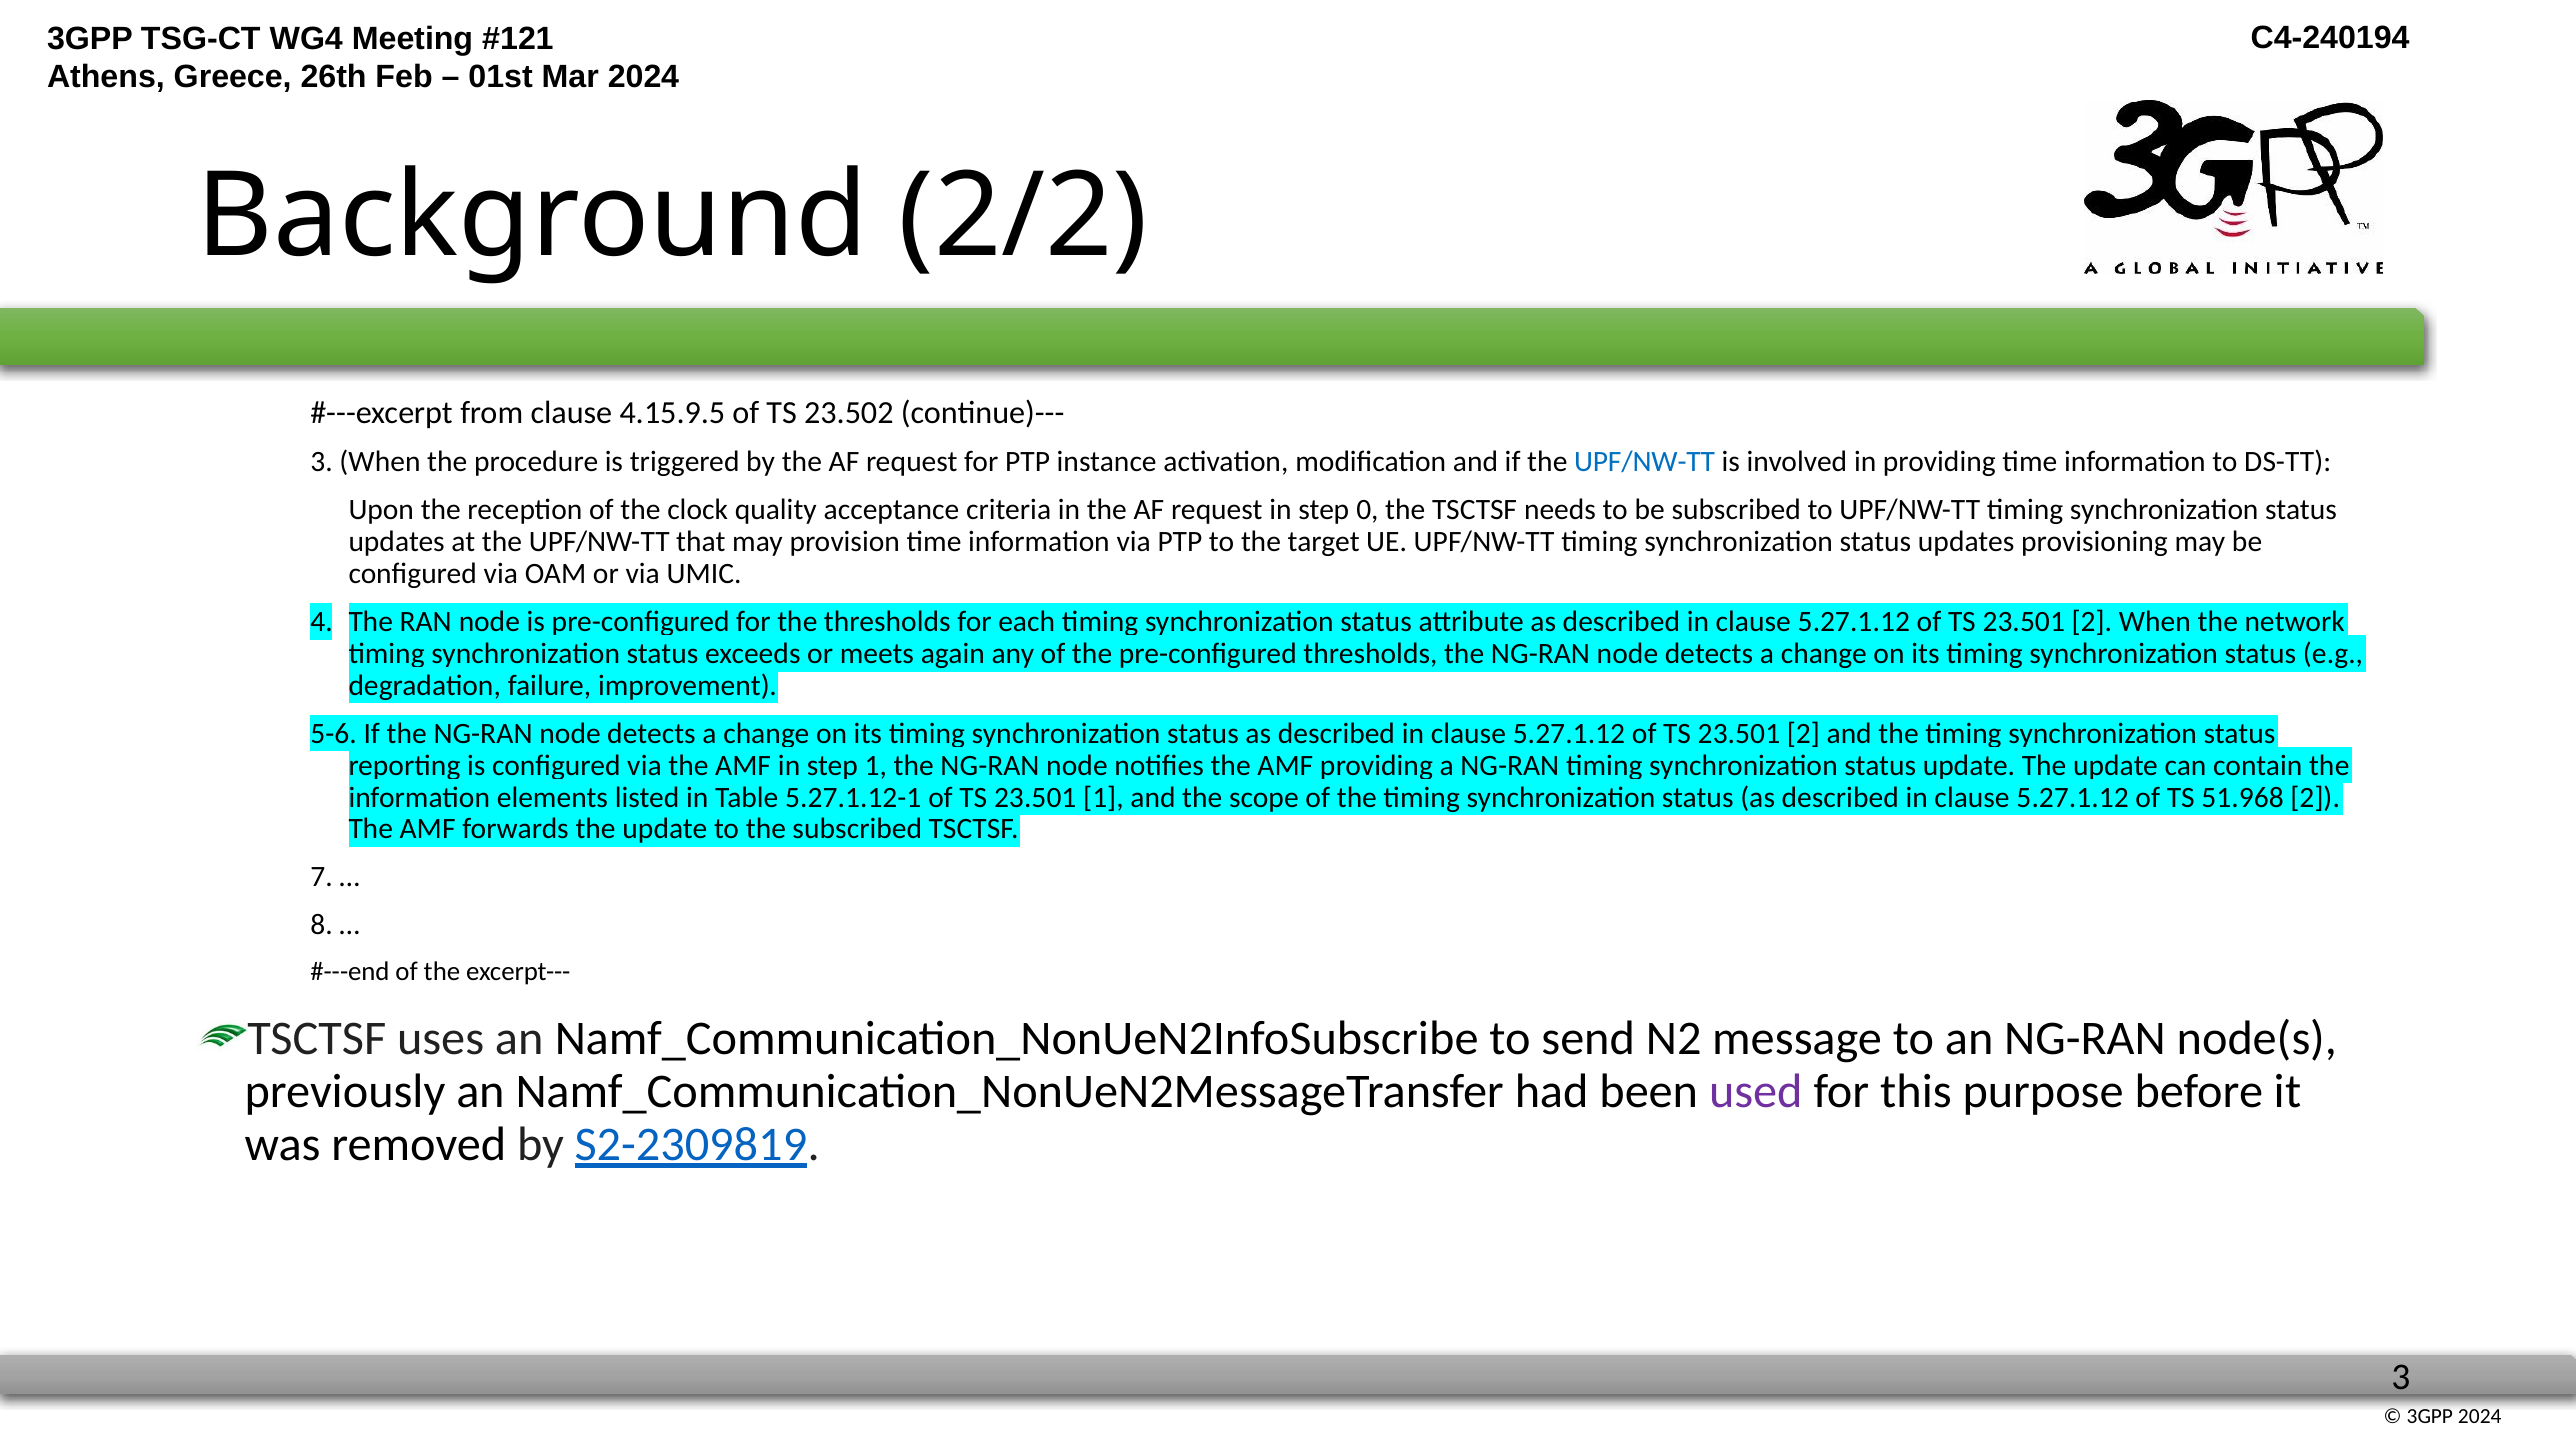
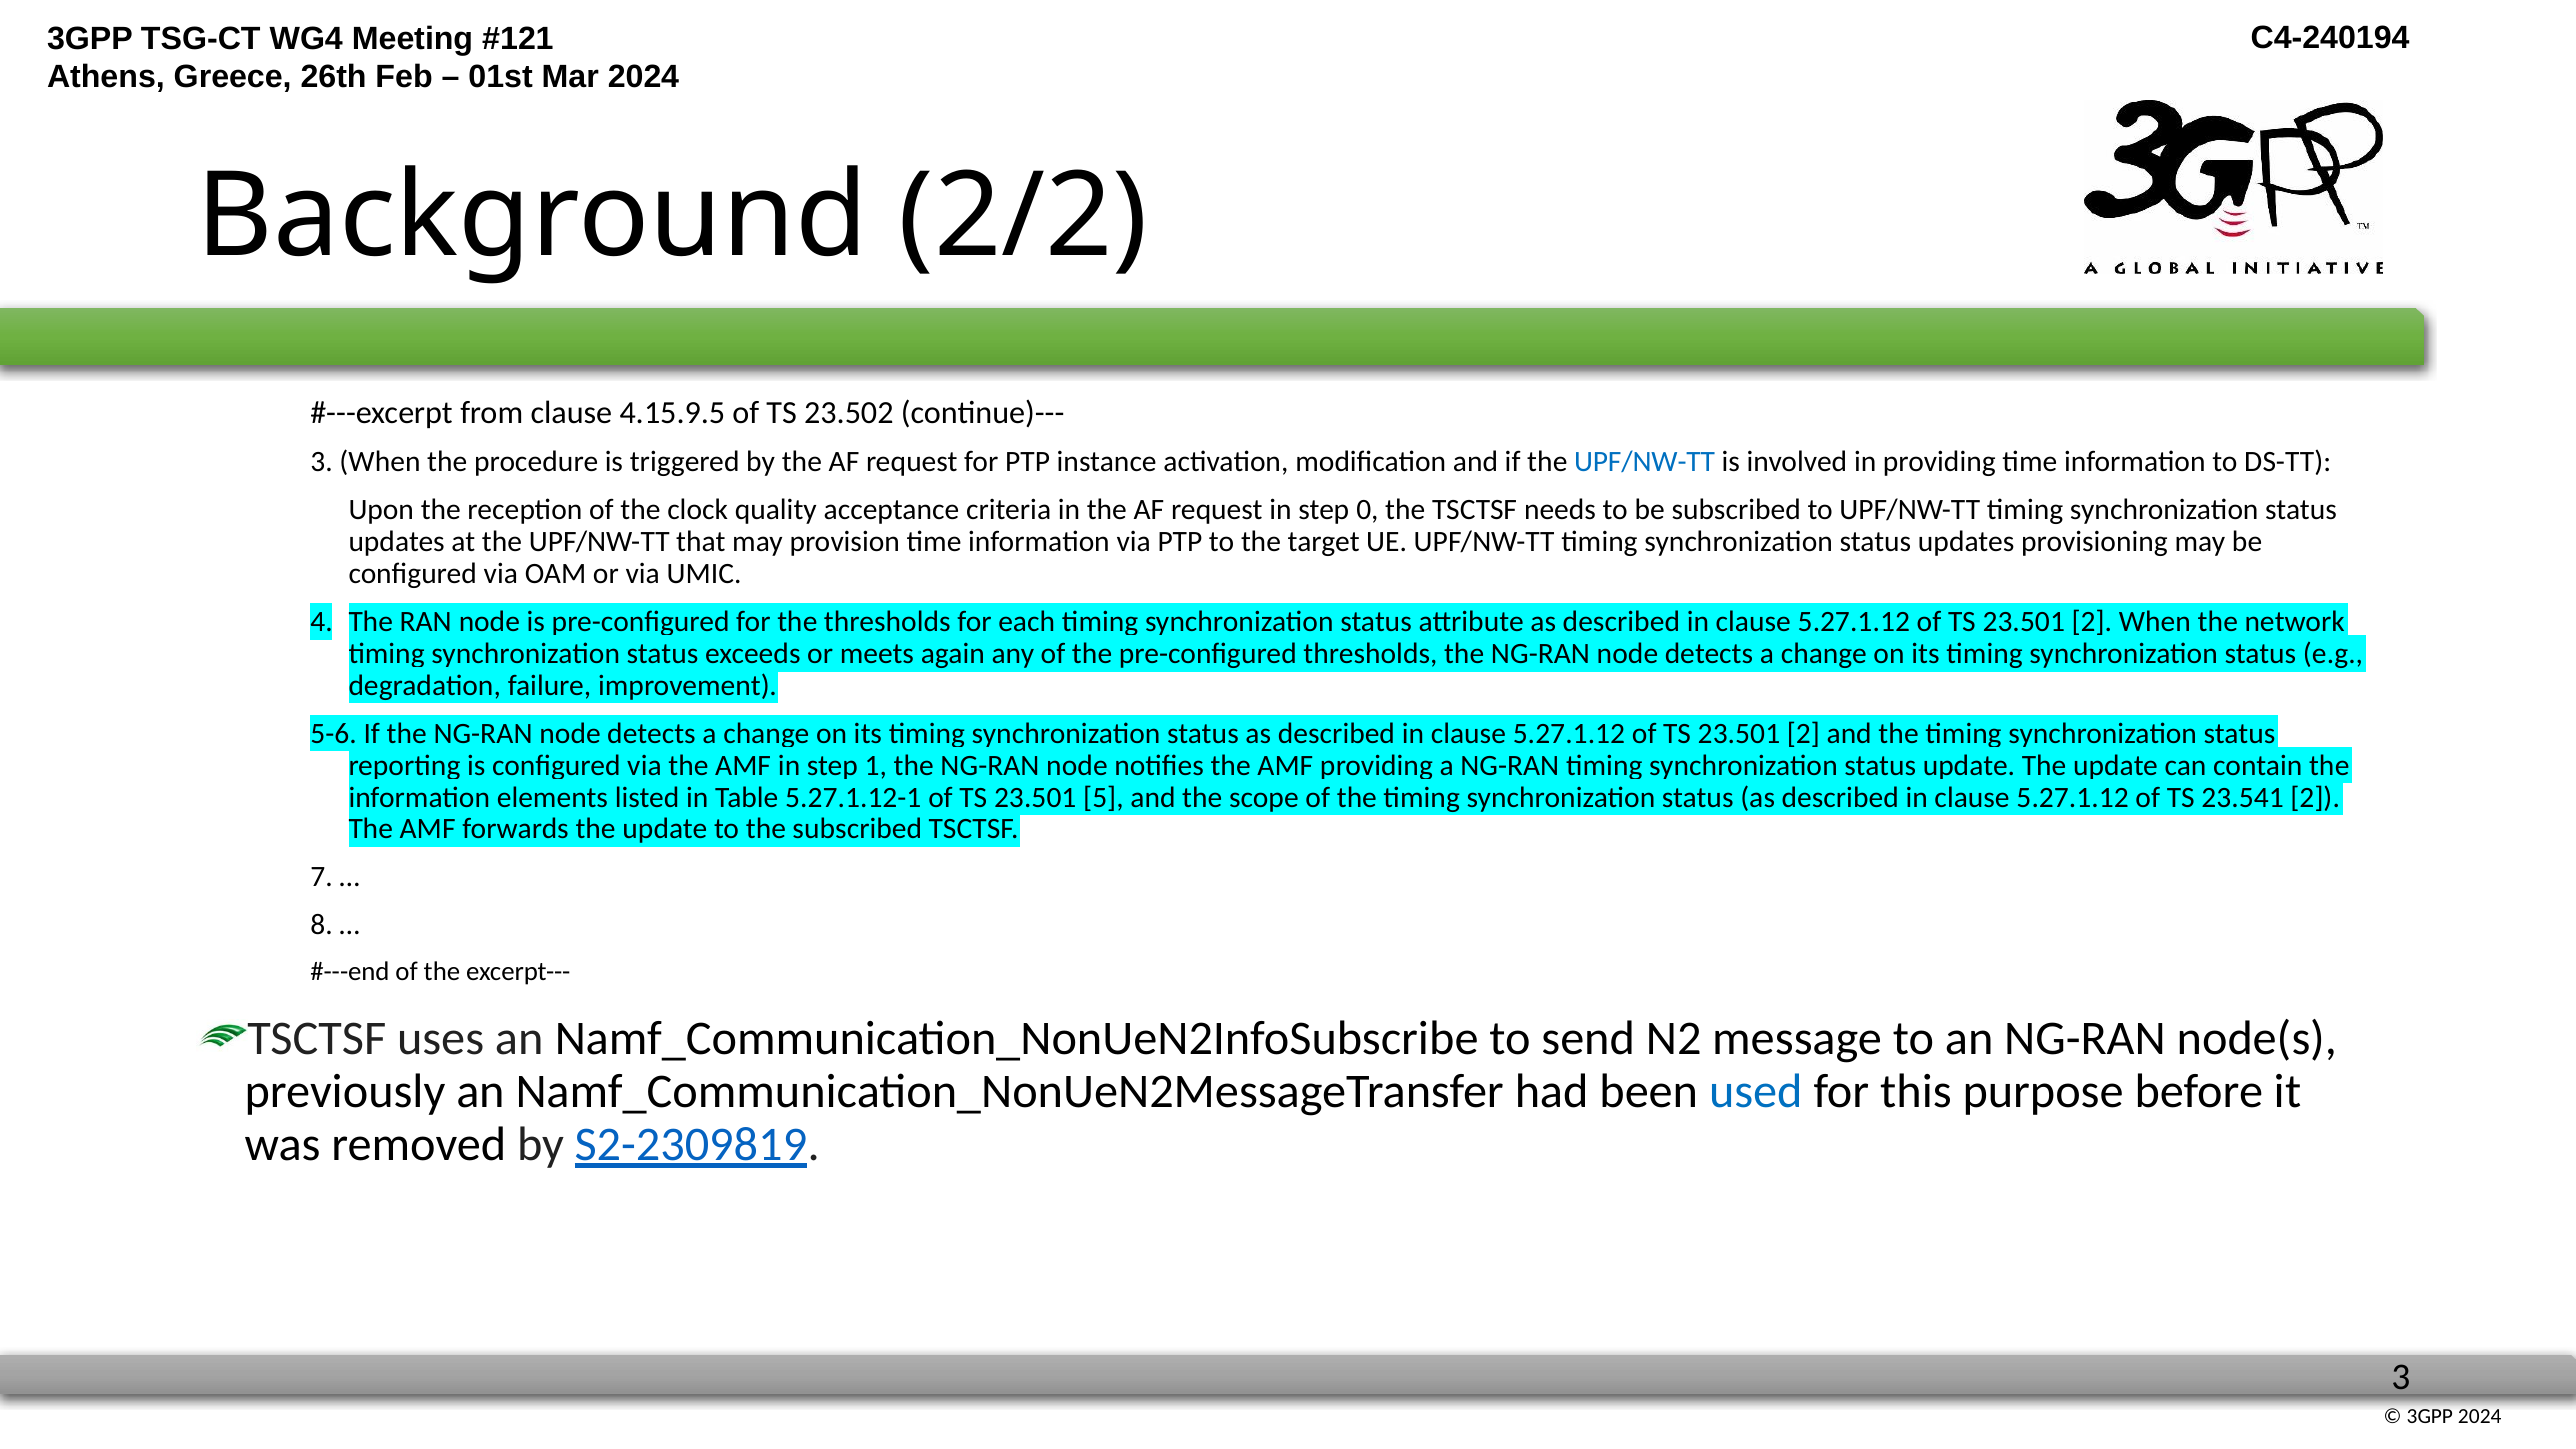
23.501 1: 1 -> 5 (1103, 797)
51.968: 51.968 -> 23.541 (2243, 797)
used colour: purple -> blue (1756, 1091)
